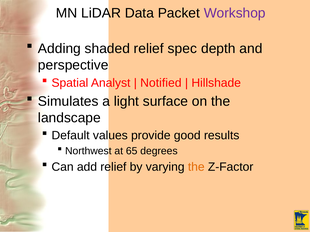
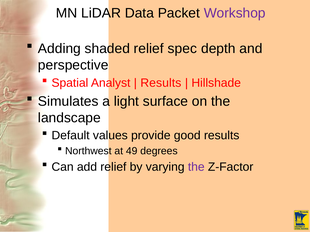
Notified: Notified -> Results (161, 83)
65: 65 -> 49 (132, 151)
the colour: orange -> purple (196, 167)
